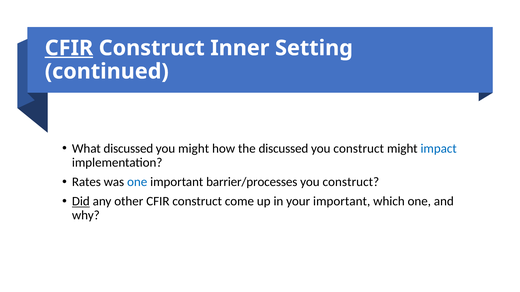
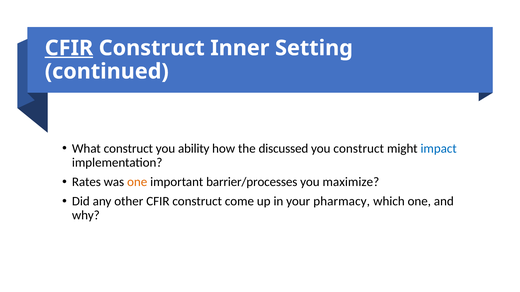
What discussed: discussed -> construct (128, 149)
you might: might -> ability (194, 149)
one colour: blue -> orange (137, 182)
construct: construct -> maximize (351, 182)
Did underline: present -> none (81, 202)
your important: important -> pharmacy (342, 202)
